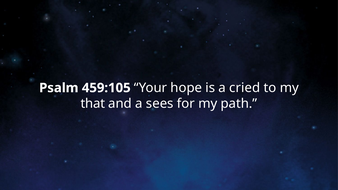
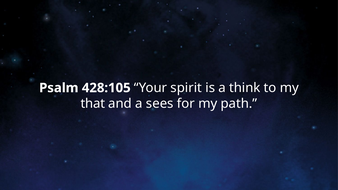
459:105: 459:105 -> 428:105 (106, 88)
hope: hope -> spirit (186, 88)
cried: cried -> think (245, 88)
